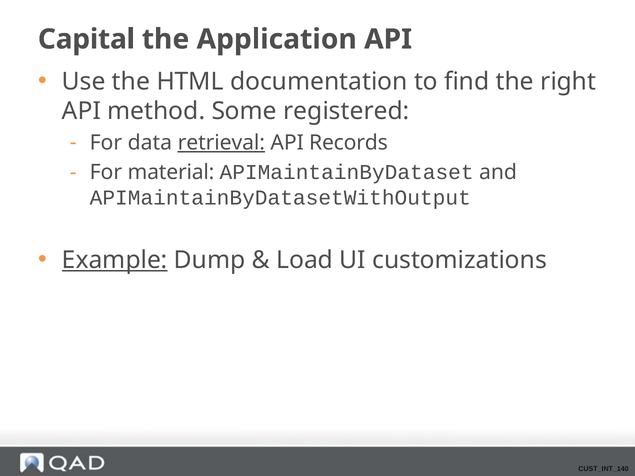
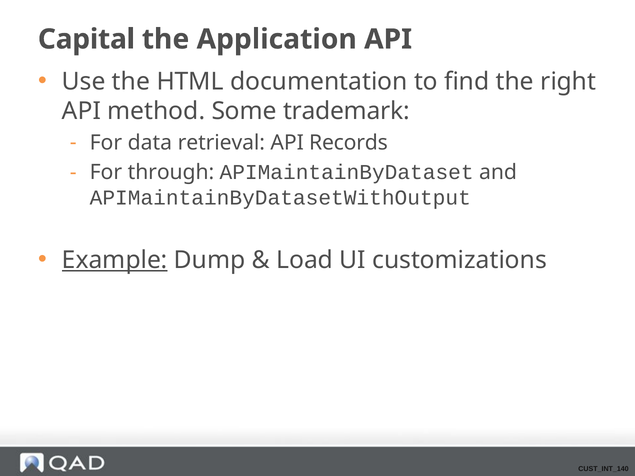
registered: registered -> trademark (346, 111)
retrieval underline: present -> none (221, 143)
material: material -> through (171, 172)
